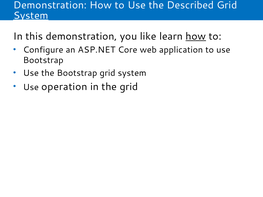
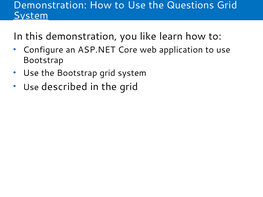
Described: Described -> Questions (190, 5)
how underline: present -> none (196, 36)
operation: operation -> described (64, 87)
